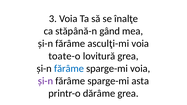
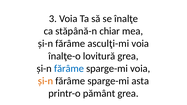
gând: gând -> chiar (110, 31)
toate-o: toate-o -> înalţe-o (65, 56)
și-n colour: purple -> orange (46, 81)
dărâme: dărâme -> pământ (99, 94)
